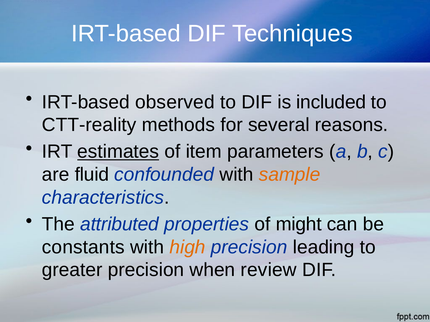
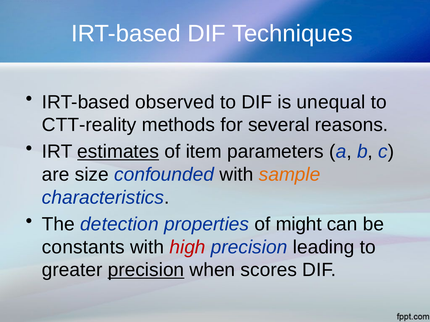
included: included -> unequal (331, 102)
fluid: fluid -> size (92, 175)
attributed: attributed -> detection (119, 225)
high colour: orange -> red (188, 248)
precision underline: none -> present (146, 270)
review: review -> scores (269, 270)
